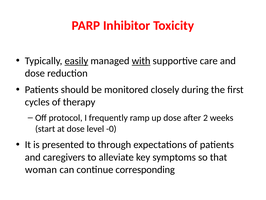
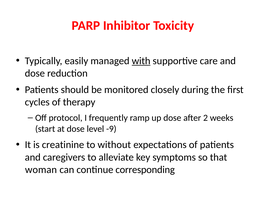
easily underline: present -> none (76, 61)
-0: -0 -> -9 (111, 129)
presented: presented -> creatinine (63, 144)
through: through -> without (114, 144)
